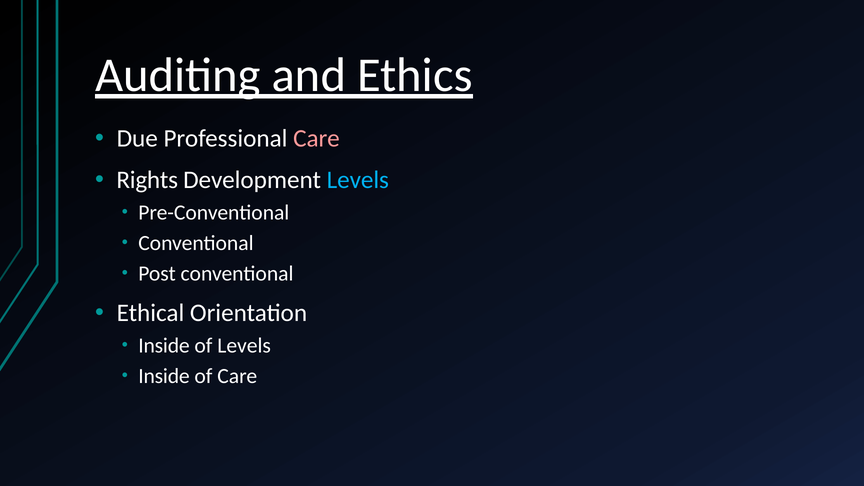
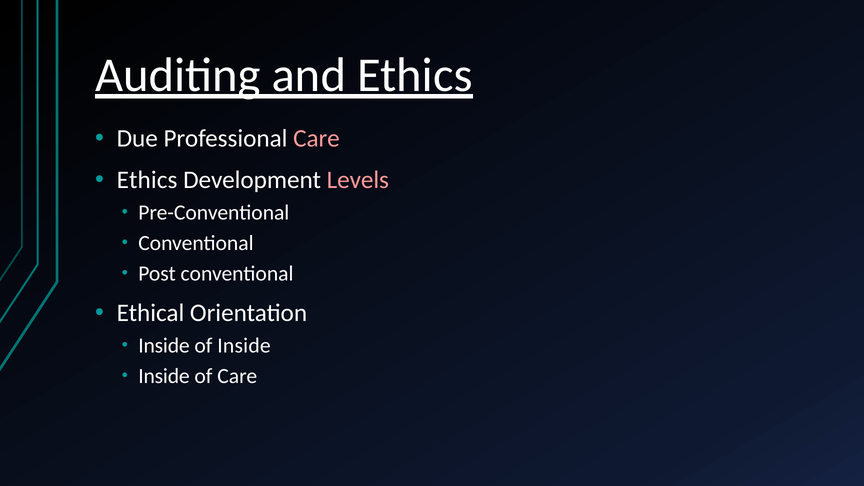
Rights: Rights -> Ethics (147, 180)
Levels colour: light blue -> pink (358, 180)
of Levels: Levels -> Inside (244, 346)
